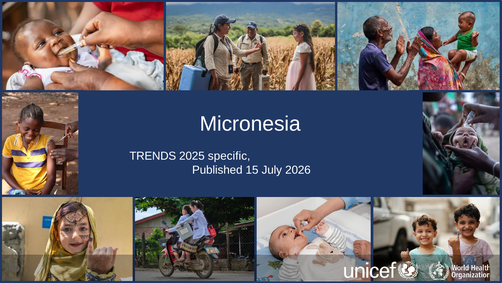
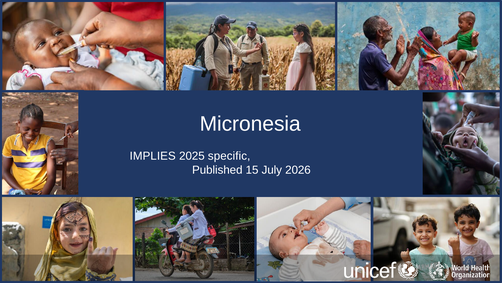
TRENDS: TRENDS -> IMPLIES (153, 156)
